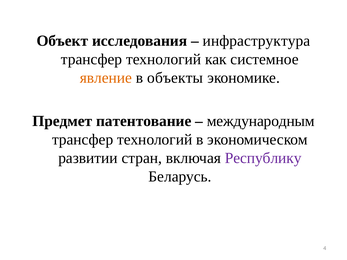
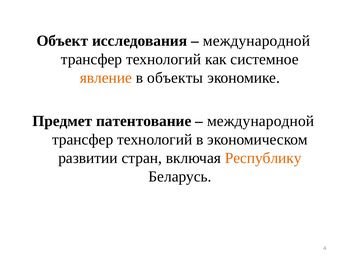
инфраструктура: инфраструктура -> международной (256, 41)
международным: международным -> международной (261, 121)
Республику colour: purple -> orange (263, 158)
